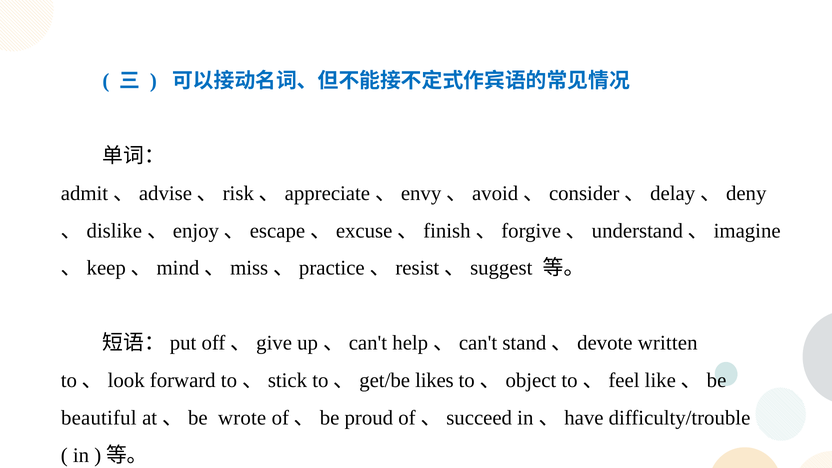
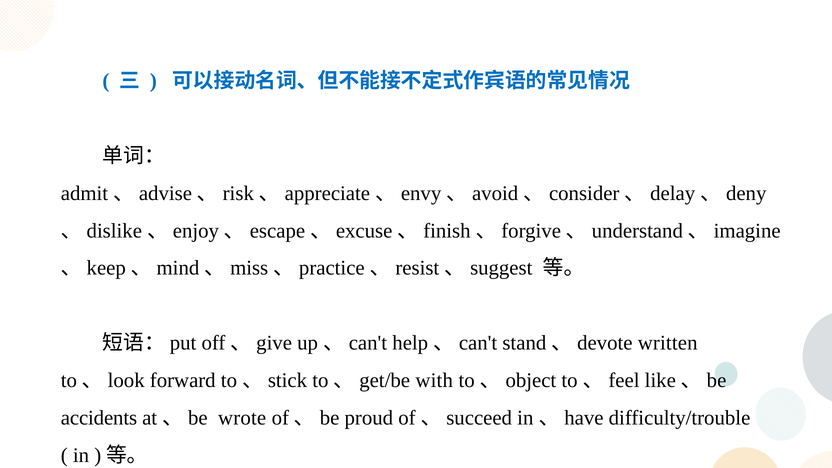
likes: likes -> with (434, 380)
beautiful: beautiful -> accidents (99, 418)
